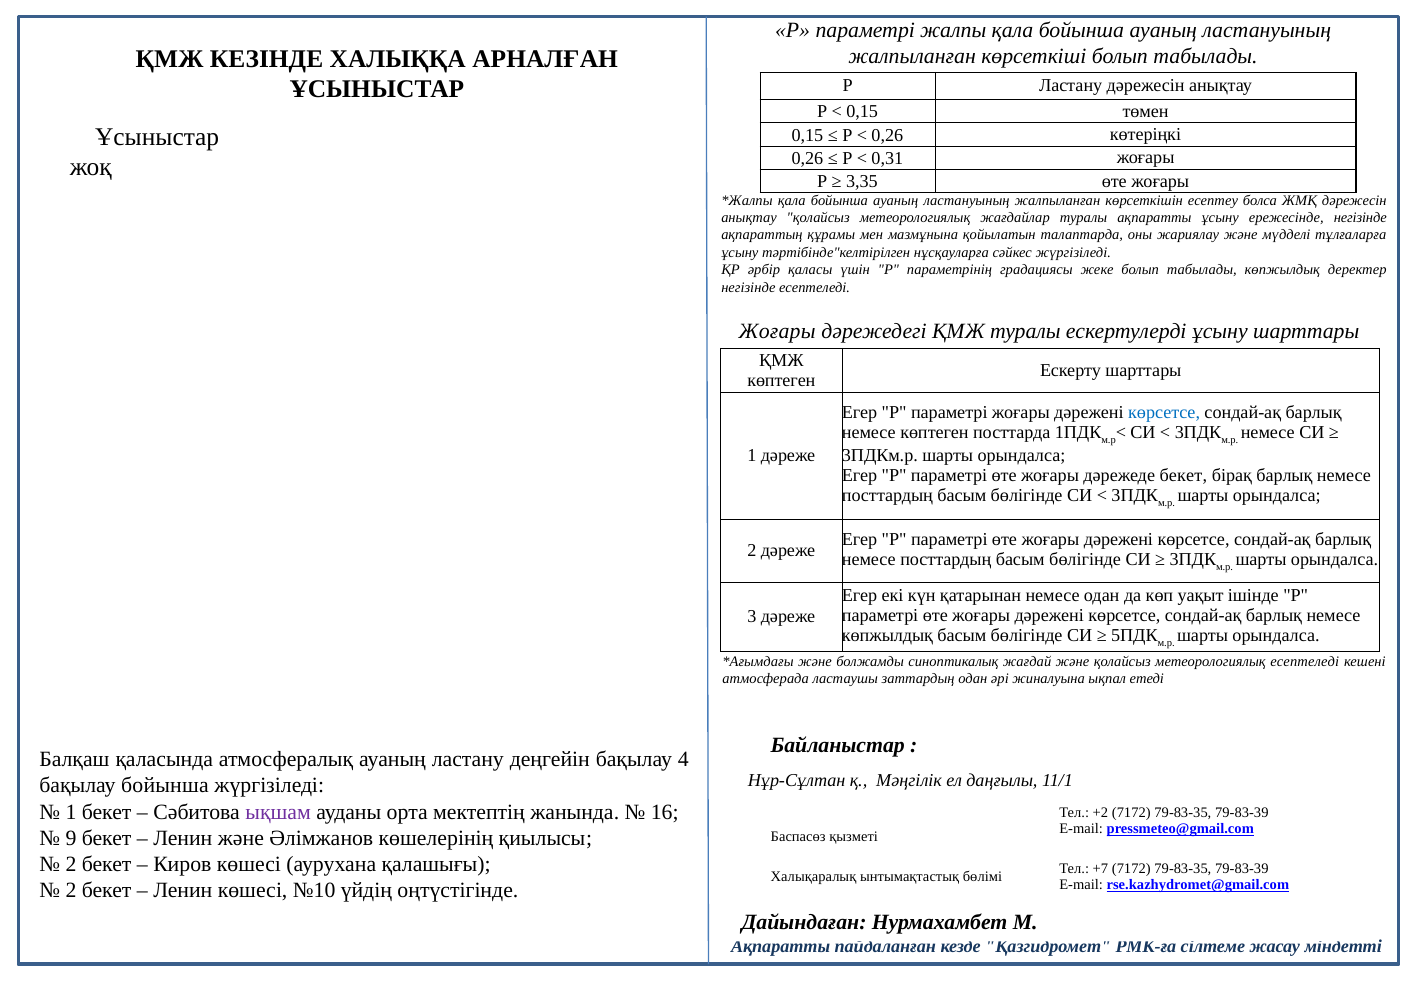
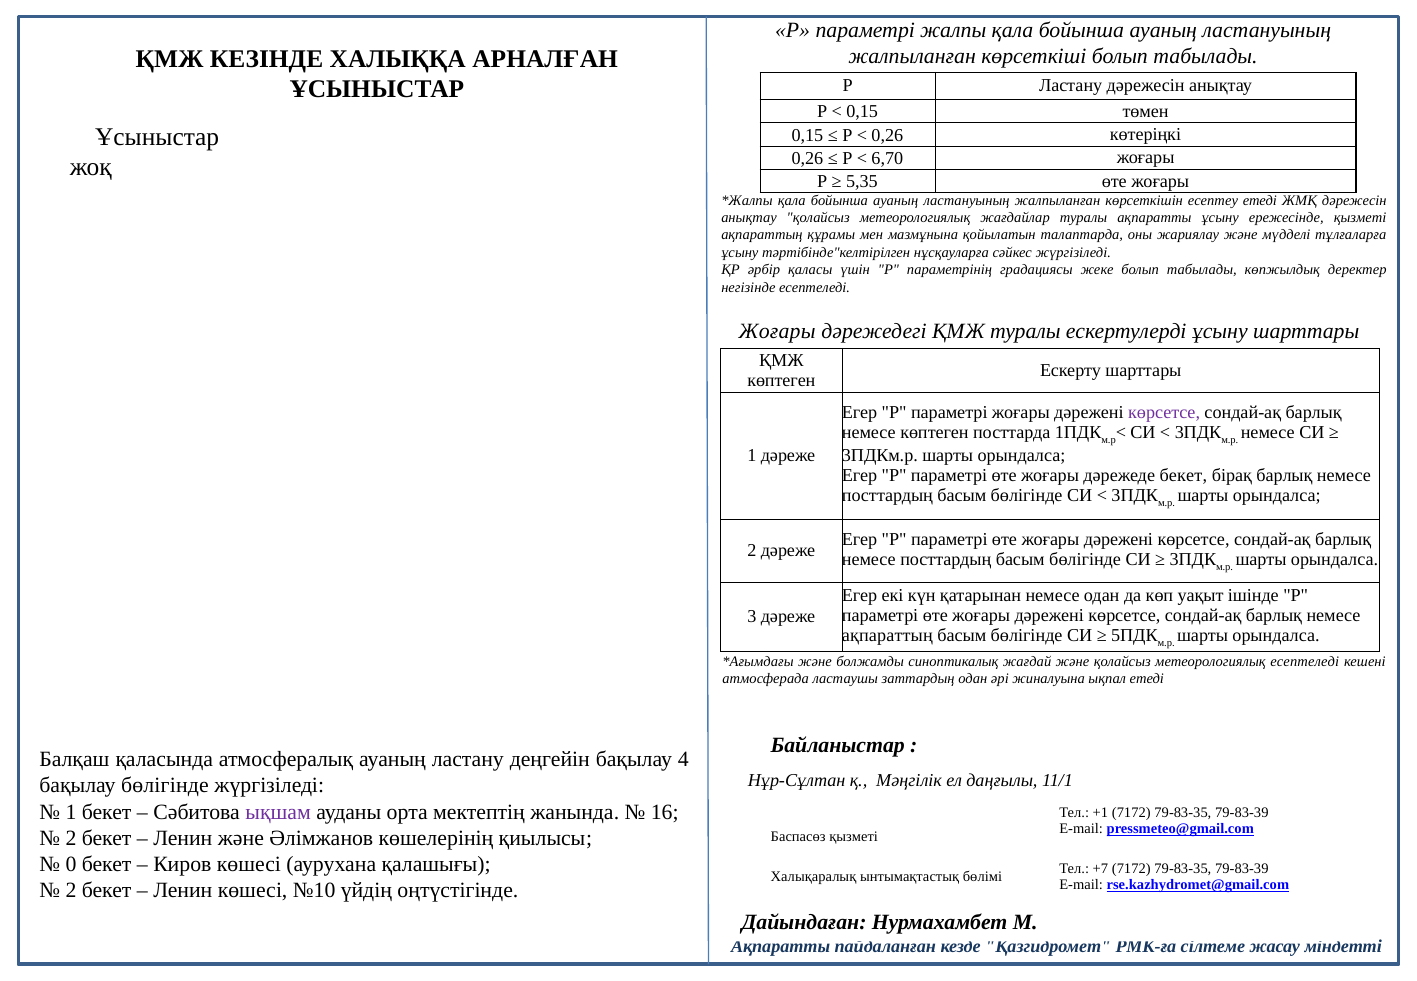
0,31: 0,31 -> 6,70 (887, 159)
3,35: 3,35 -> 5,35 (862, 182)
есептеу болса: болса -> етеді (1260, 200)
ережесінде негізінде: негізінде -> қызметі (1360, 218)
көрсетсе colour: blue -> purple (1164, 413)
көпжылдық: көпжылдық -> ақпараттың (887, 636)
бақылау бойынша: бойынша -> бөлігінде (165, 786)
+2: +2 -> +1 (1100, 812)
9: 9 -> 2 (71, 838)
2: 2 -> 0 (71, 864)
